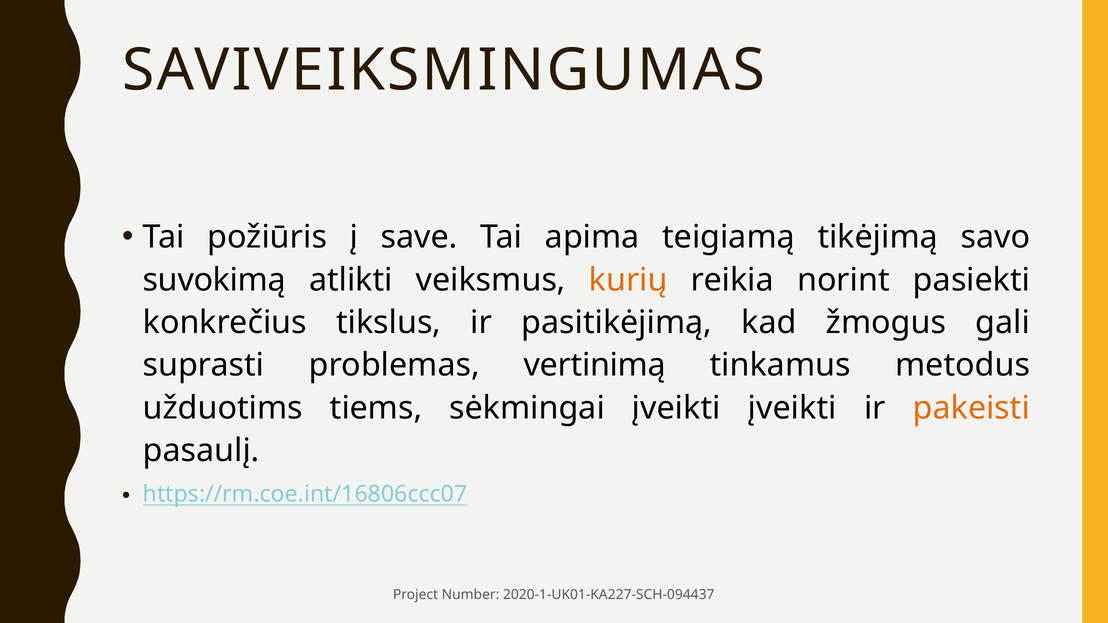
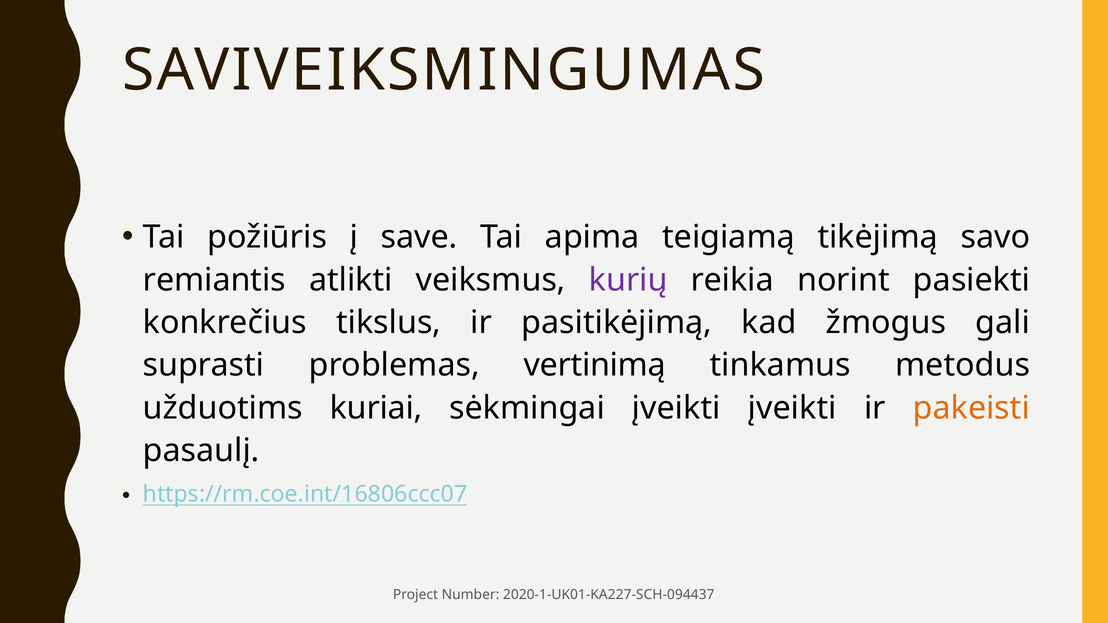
suvokimą: suvokimą -> remiantis (214, 280)
kurių colour: orange -> purple (628, 280)
tiems: tiems -> kuriai (376, 408)
